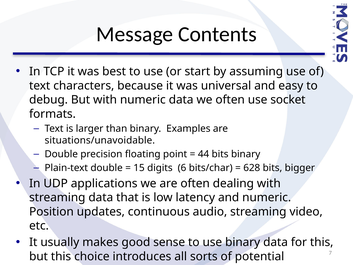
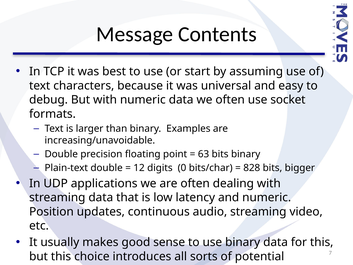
situations/unavoidable: situations/unavoidable -> increasing/unavoidable (100, 140)
44: 44 -> 63 (204, 154)
15: 15 -> 12 (139, 168)
6: 6 -> 0 (182, 168)
628: 628 -> 828 (252, 168)
